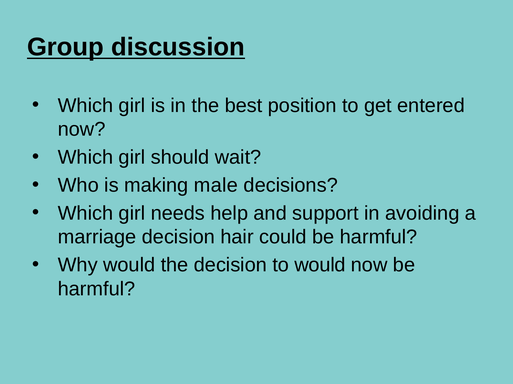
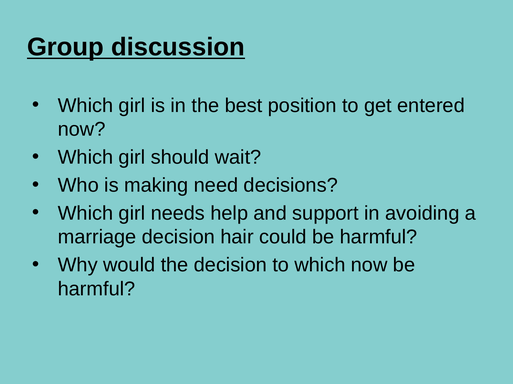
male: male -> need (216, 186)
to would: would -> which (320, 265)
